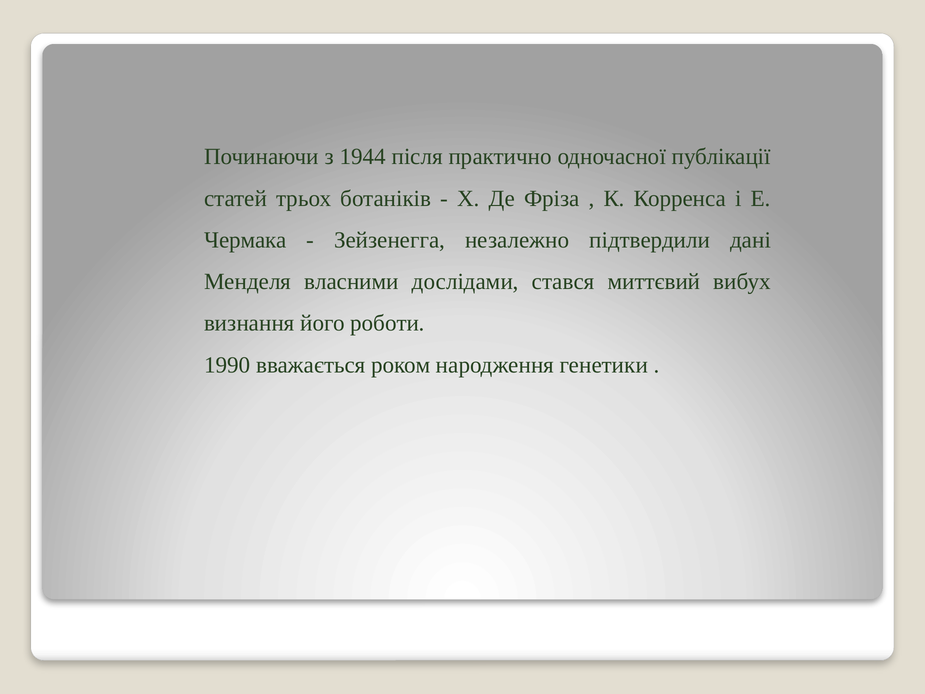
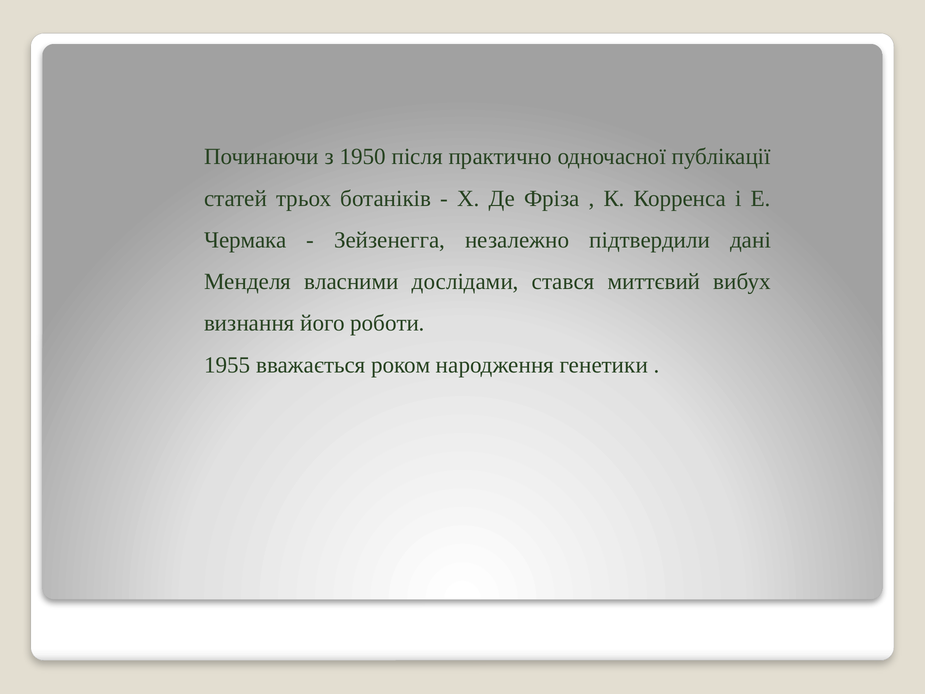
1944: 1944 -> 1950 (363, 157)
1990: 1990 -> 1955 (227, 365)
